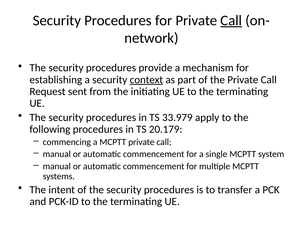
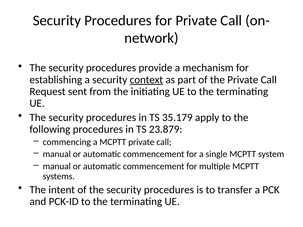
Call underline: present -> none (231, 20)
33.979: 33.979 -> 35.179 (177, 118)
20.179: 20.179 -> 23.879 (166, 129)
